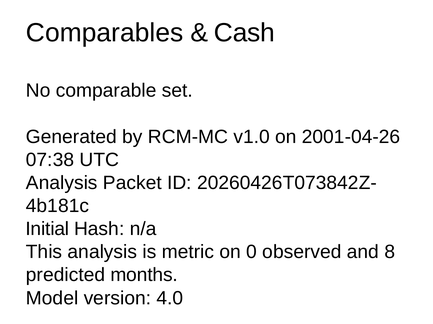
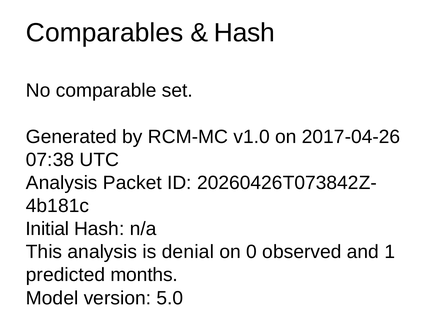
Cash: Cash -> Hash (244, 33)
2001-04-26: 2001-04-26 -> 2017-04-26 (351, 137)
metric: metric -> denial (188, 252)
8: 8 -> 1 (390, 252)
4.0: 4.0 -> 5.0 (170, 299)
